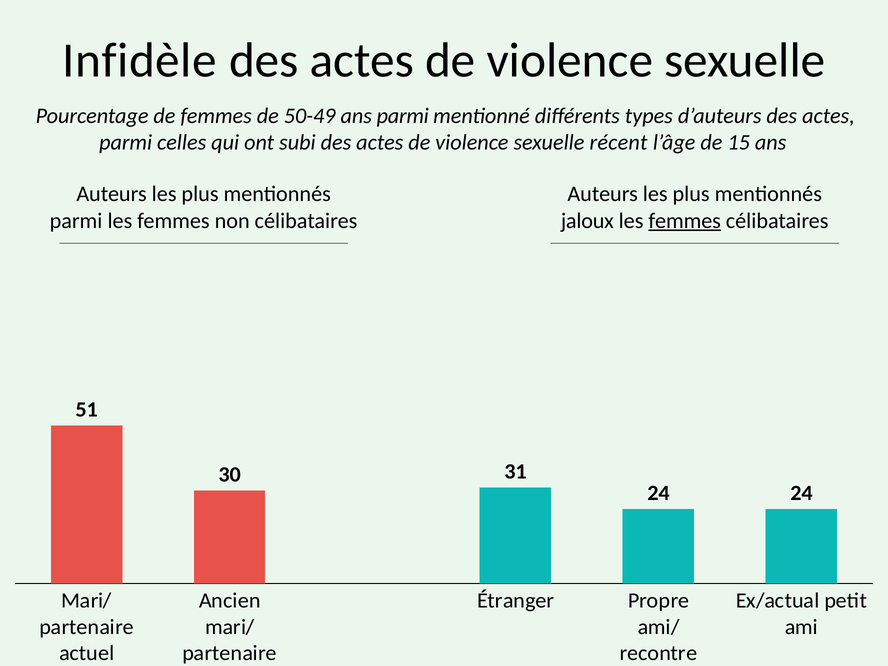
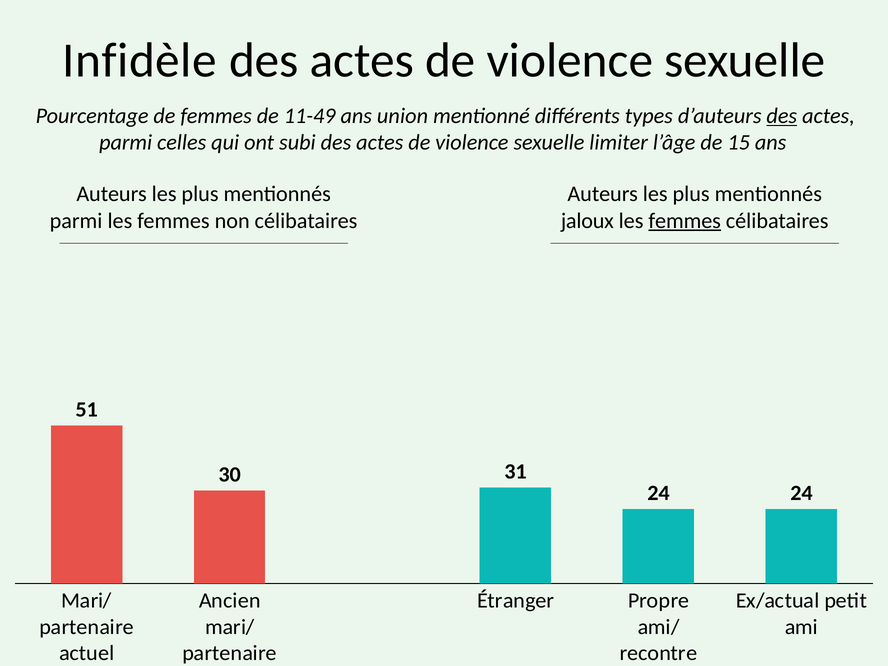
50-49: 50-49 -> 11-49 (310, 116)
ans parmi: parmi -> union (403, 116)
des underline: none -> present (782, 116)
récent: récent -> limiter (619, 143)
